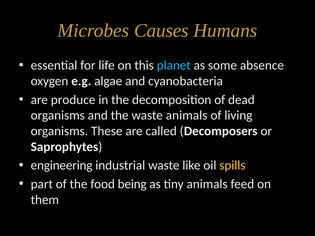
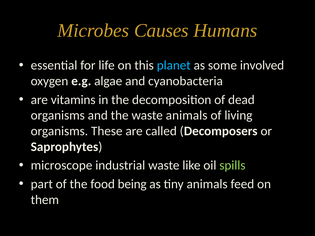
absence: absence -> involved (262, 65)
produce: produce -> vitamins (73, 100)
engineering: engineering -> microscope (62, 166)
spills colour: yellow -> light green (232, 166)
